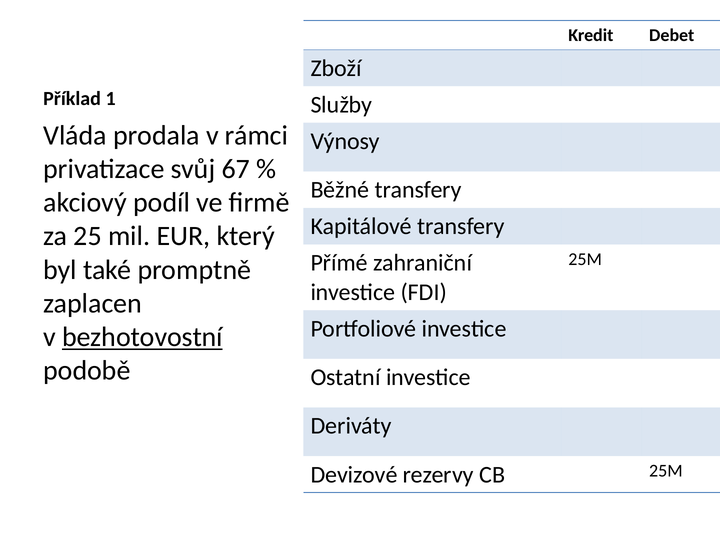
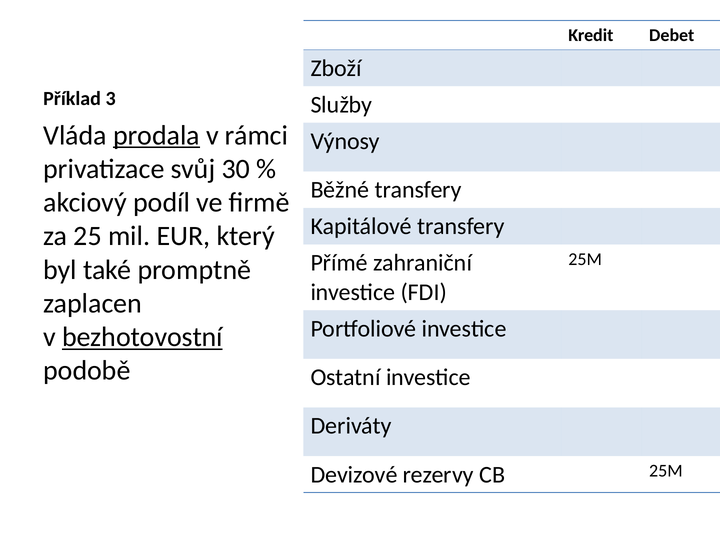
1: 1 -> 3 (111, 99)
prodala underline: none -> present (156, 135)
67: 67 -> 30 (236, 169)
